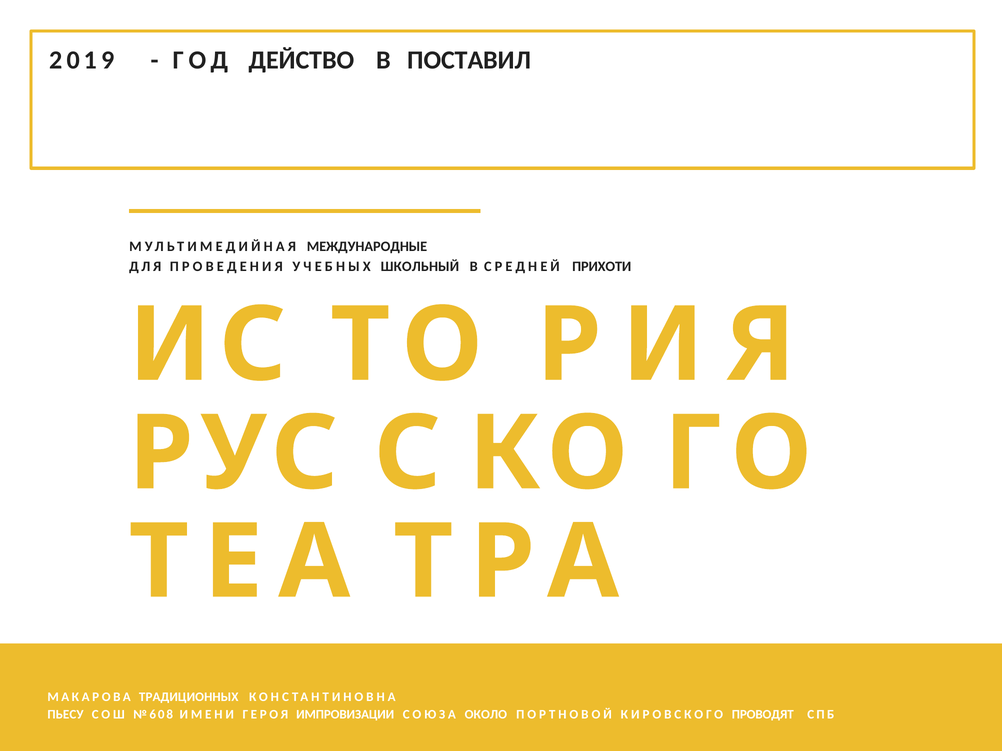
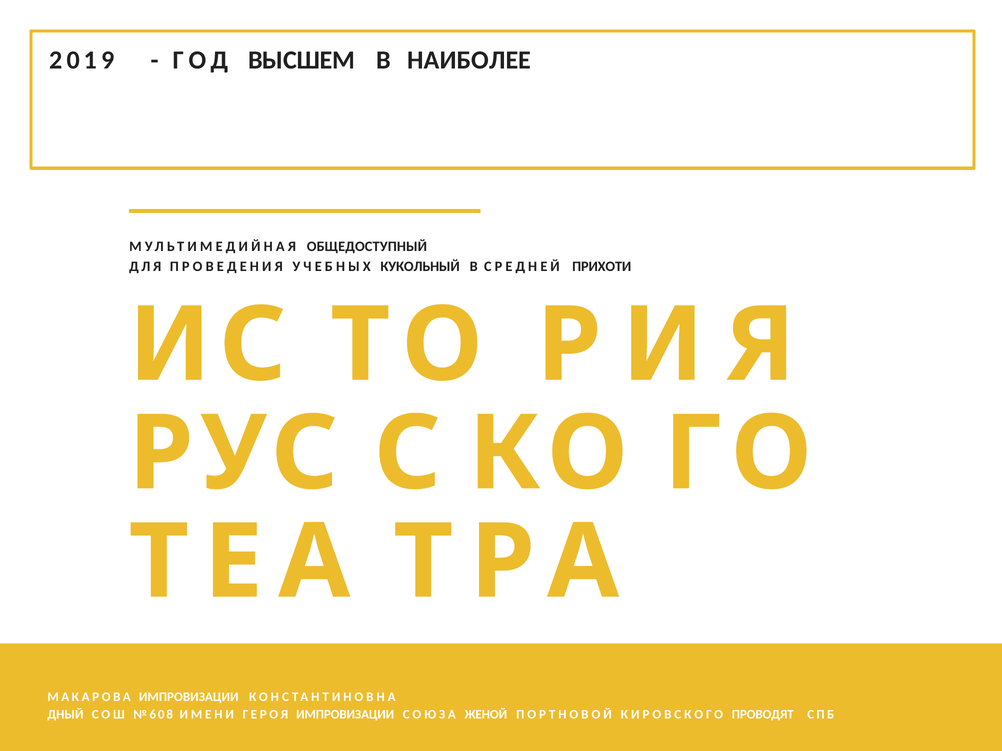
ДЕЙСТВО: ДЕЙСТВО -> ВЫСШЕМ (302, 60)
ПОСТАВИЛ: ПОСТАВИЛ -> НАИБОЛЕЕ (469, 60)
МЕЖДУНАРОДНЫЕ: МЕЖДУНАРОДНЫЕ -> ОБЩЕДОСТУПНЫЙ (367, 247)
ШКОЛЬНЫЙ: ШКОЛЬНЫЙ -> КУКОЛЬНЫЙ (420, 266)
МАКАРОВА ТРАДИЦИОННЫХ: ТРАДИЦИОННЫХ -> ИМПРОВИЗАЦИИ (189, 698)
ПЬЕСУ: ПЬЕСУ -> ДНЫЙ (65, 715)
ОКОЛО: ОКОЛО -> ЖЕНОЙ (486, 715)
